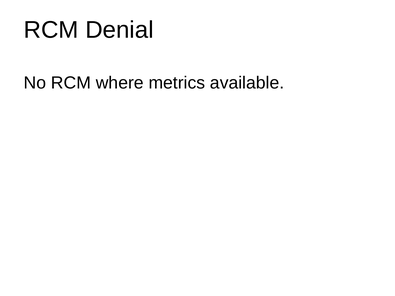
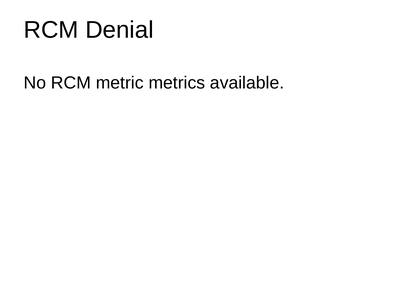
where: where -> metric (120, 83)
